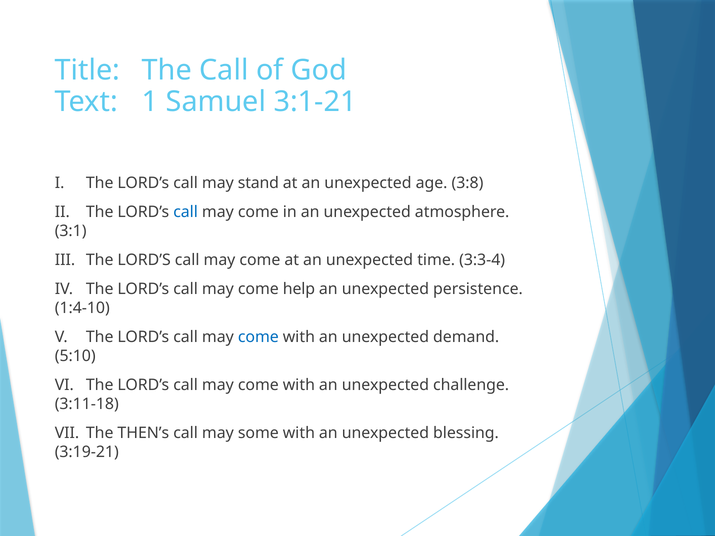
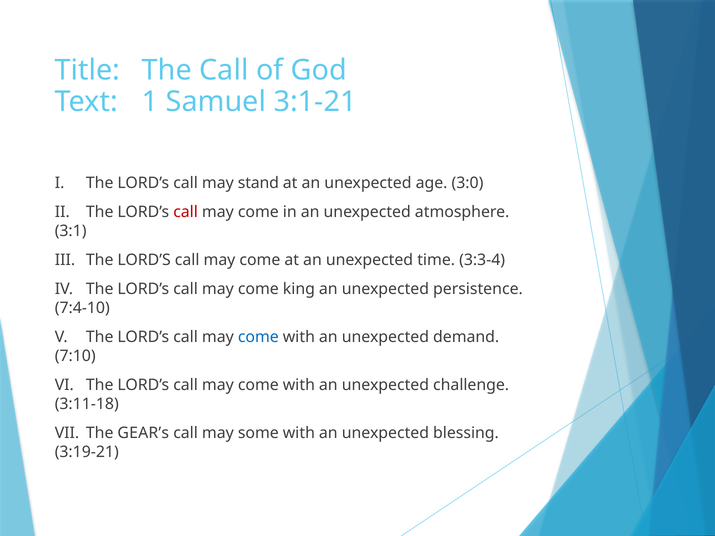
3:8: 3:8 -> 3:0 (467, 183)
call colour: blue -> red (186, 212)
help: help -> king (299, 289)
1:4-10: 1:4-10 -> 7:4-10 (82, 308)
5:10: 5:10 -> 7:10 (75, 356)
THEN’s: THEN’s -> GEAR’s (143, 433)
